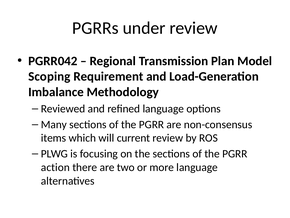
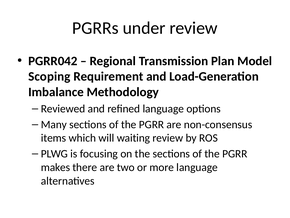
current: current -> waiting (133, 138)
action: action -> makes (55, 167)
